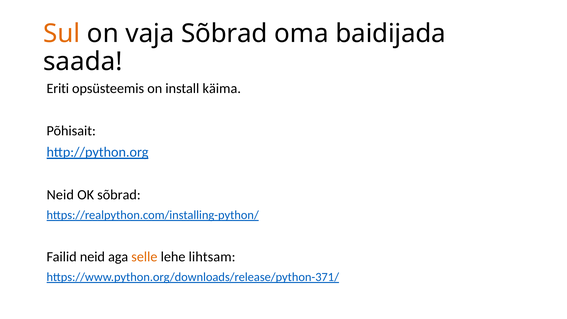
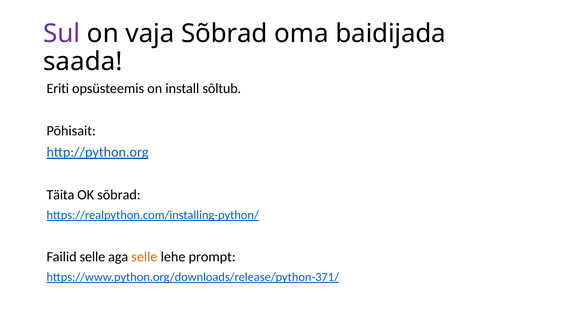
Sul colour: orange -> purple (62, 34)
käima: käima -> sõltub (222, 88)
Neid: Neid -> Täita (60, 195)
Failid neid: neid -> selle (92, 257)
lihtsam: lihtsam -> prompt (212, 257)
